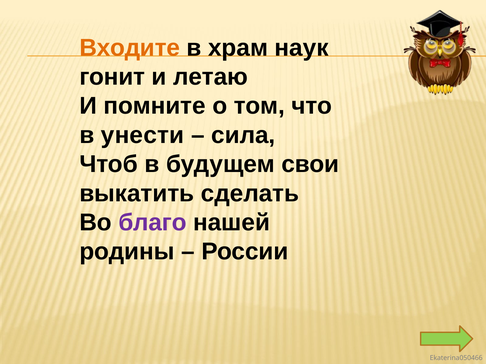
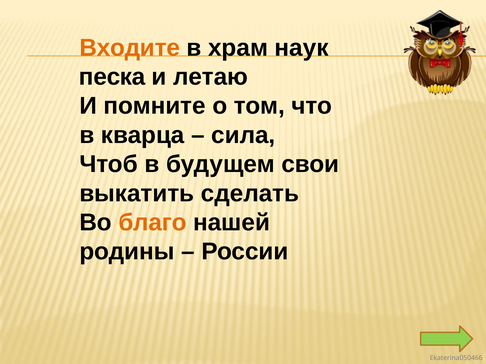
гонит: гонит -> песка (112, 77)
унести: унести -> кварца (143, 135)
благо colour: purple -> orange (153, 223)
